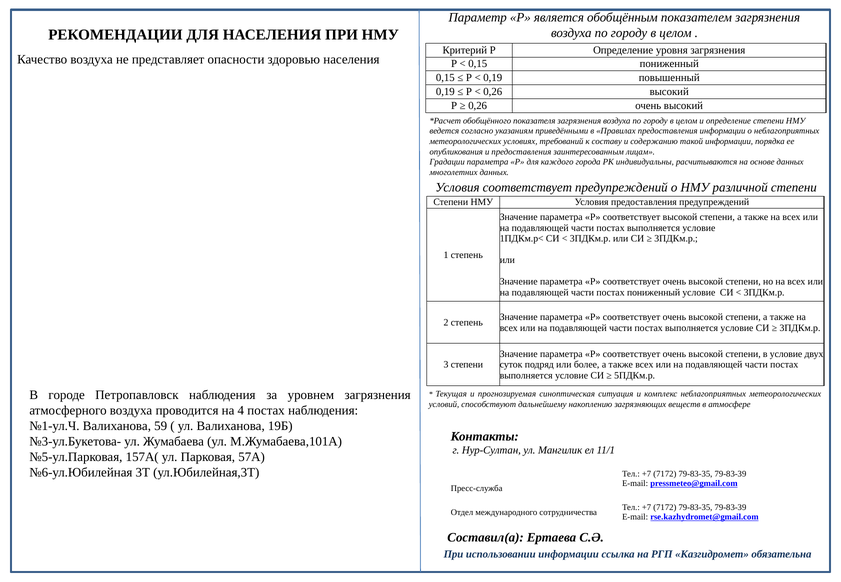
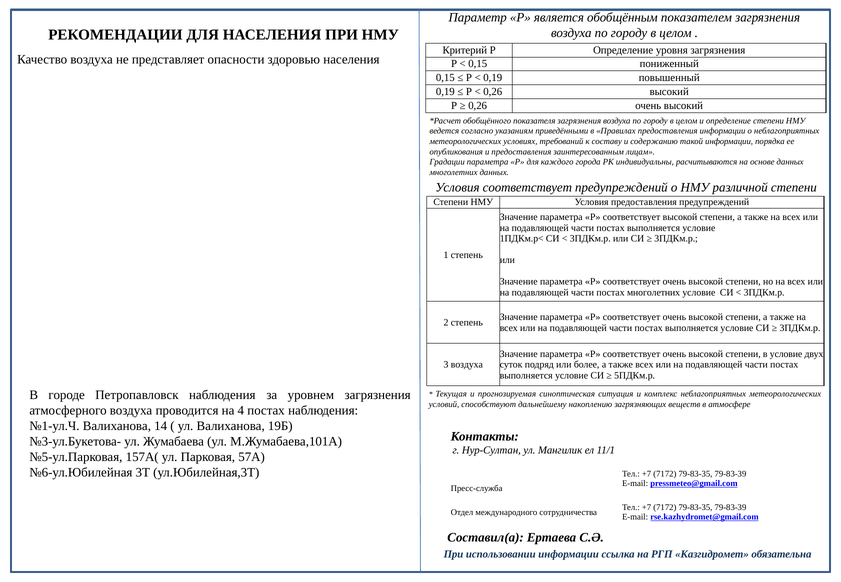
постах пониженный: пониженный -> многолетних (654, 293)
3 степени: степени -> воздуха (467, 365)
59: 59 -> 14 (161, 426)
